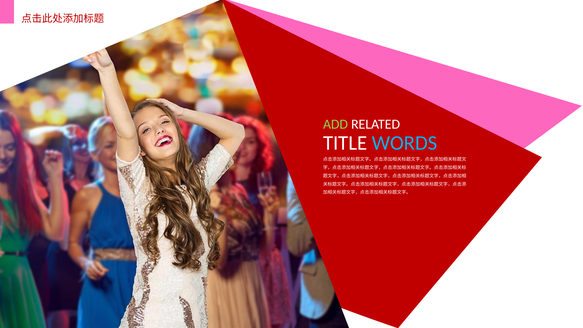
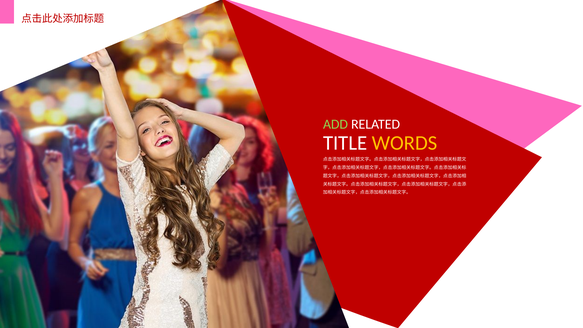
WORDS colour: light blue -> yellow (405, 143)
